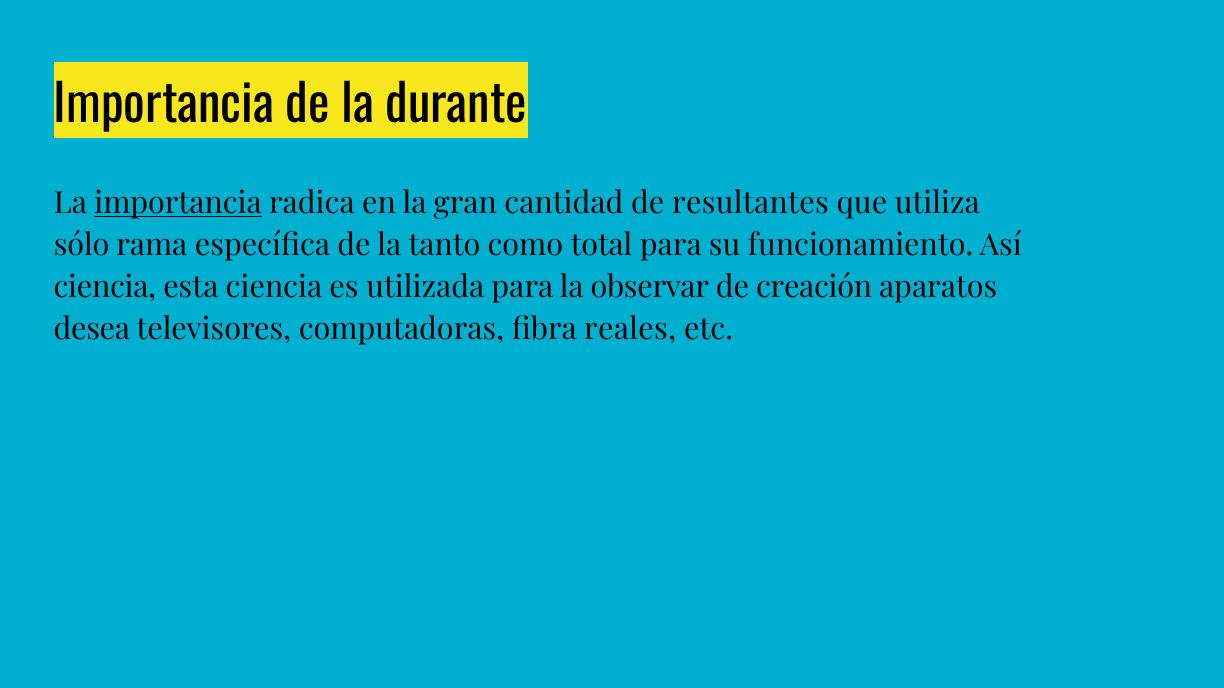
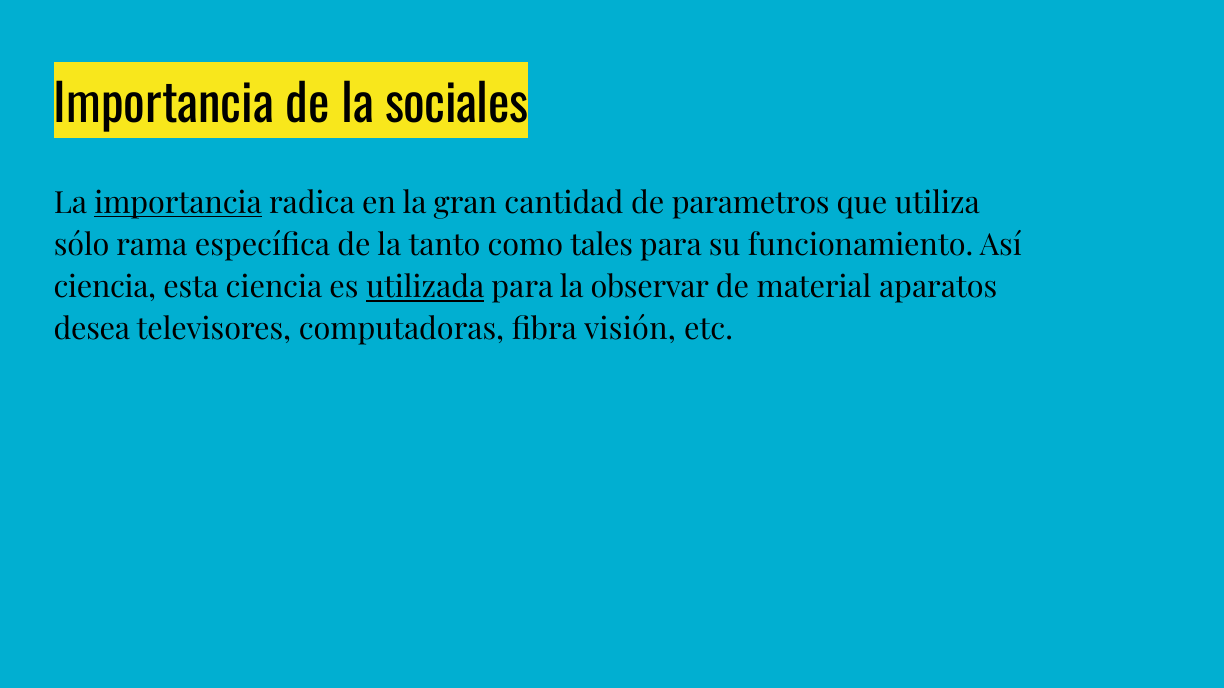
durante: durante -> sociales (457, 106)
resultantes: resultantes -> parametros (751, 203)
total: total -> tales (602, 246)
utilizada underline: none -> present (425, 288)
creación: creación -> material (814, 288)
reales: reales -> visión (630, 330)
